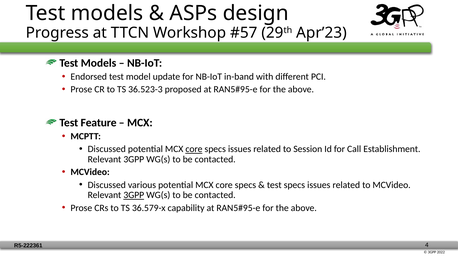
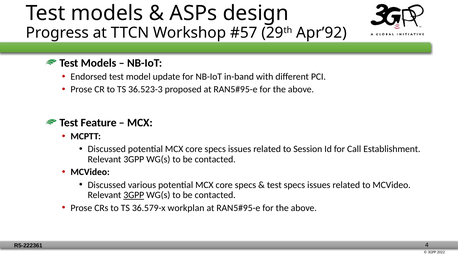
Apr’23: Apr’23 -> Apr’92 (321, 33)
core underline: present -> none (194, 149)
capability: capability -> workplan (186, 208)
